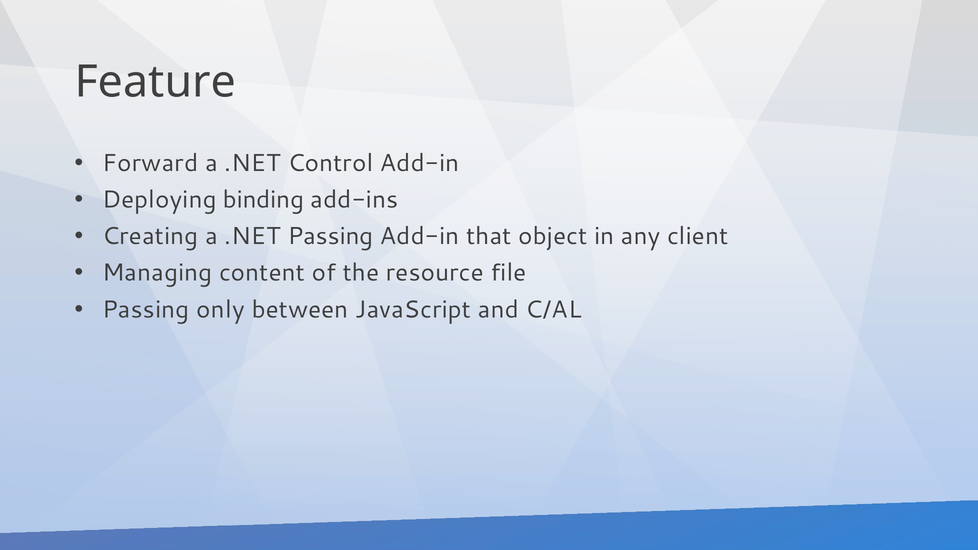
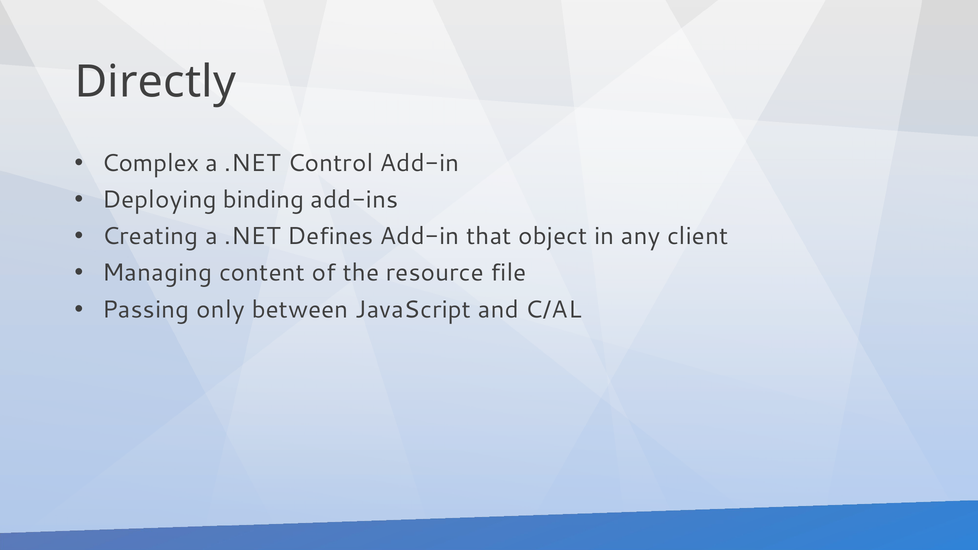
Feature: Feature -> Directly (155, 82)
Forward: Forward -> Complex (150, 163)
.NET Passing: Passing -> Defines (331, 236)
